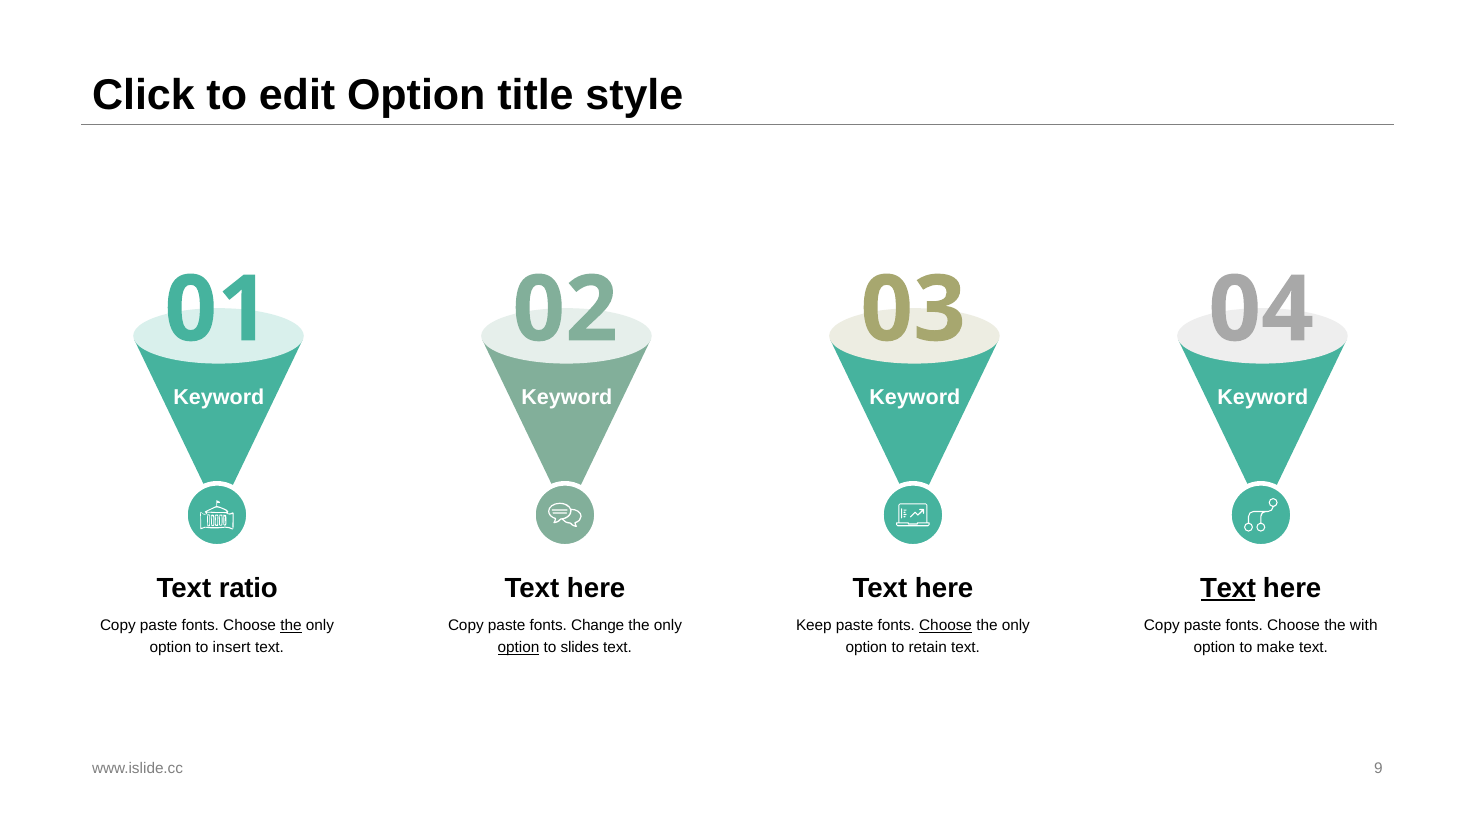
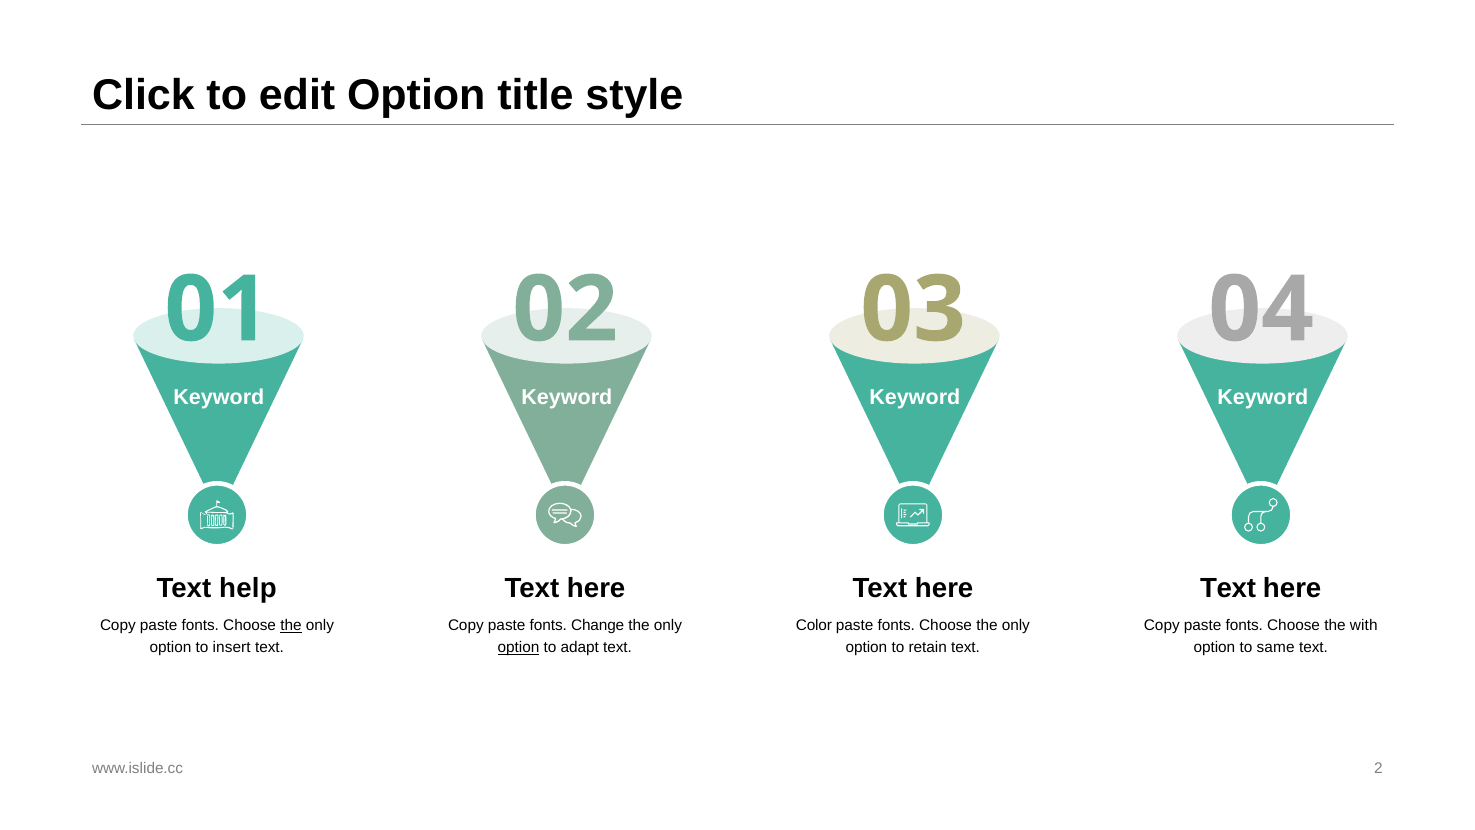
ratio: ratio -> help (248, 588)
Text underline: present -> none (1228, 588)
Keep: Keep -> Color (814, 626)
Choose underline: present -> none (946, 626)
slides: slides -> adapt (580, 648)
make: make -> same (1276, 648)
9: 9 -> 2 (1378, 769)
